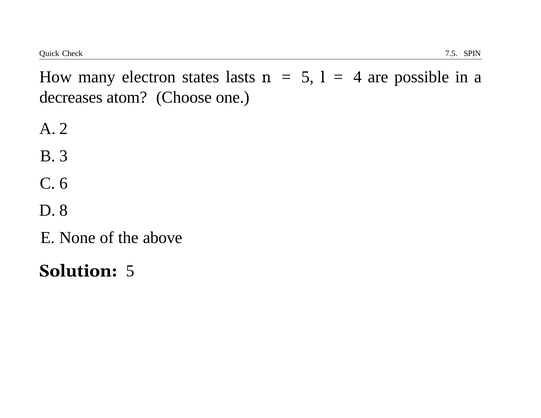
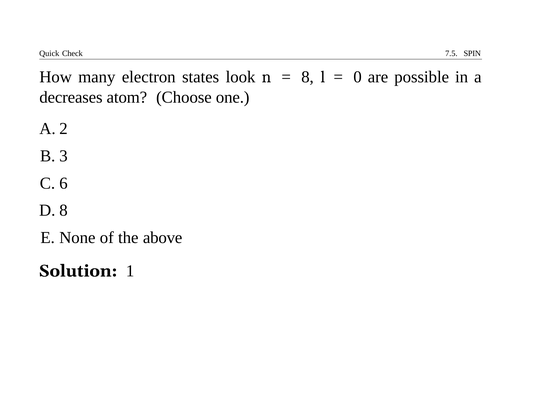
lasts: lasts -> look (241, 77)
5: 5 -> 8 (308, 77)
4: 4 -> 0 (358, 77)
Solution 5: 5 -> 1 (130, 271)
